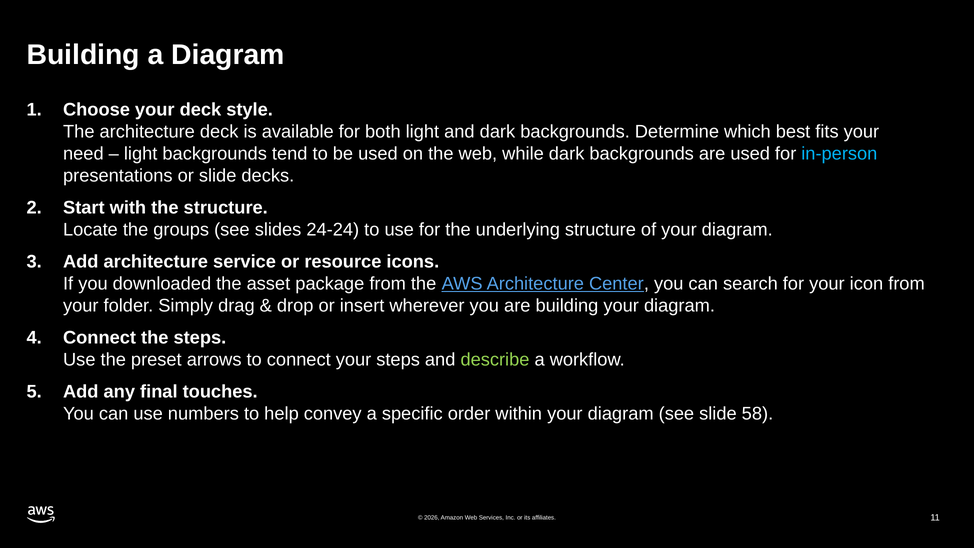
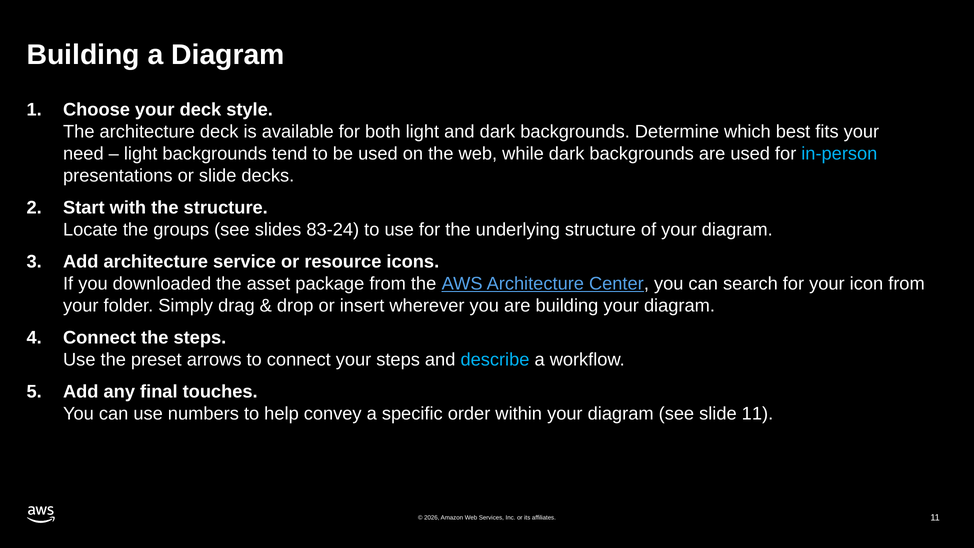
24-24: 24-24 -> 83-24 (333, 230)
describe colour: light green -> light blue (495, 359)
slide 58: 58 -> 11 (757, 413)
